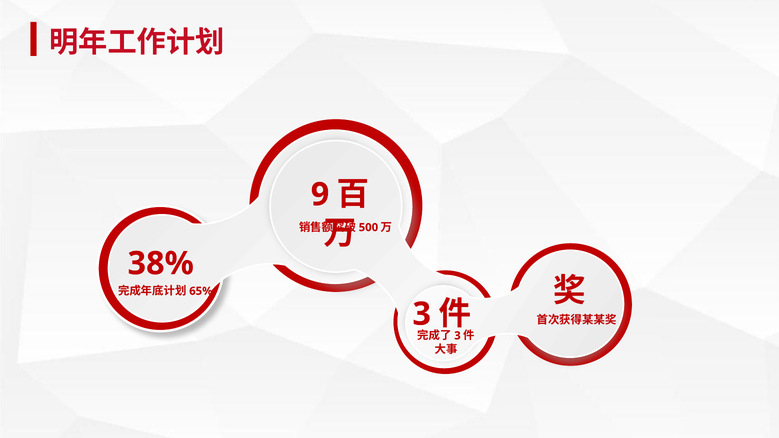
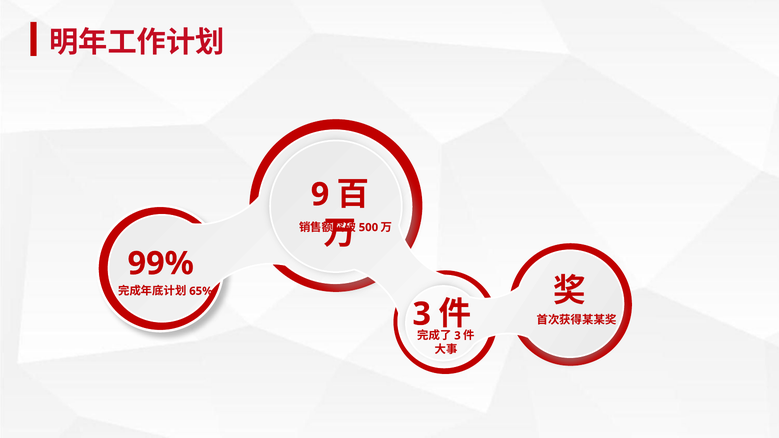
38%: 38% -> 99% (161, 264)
